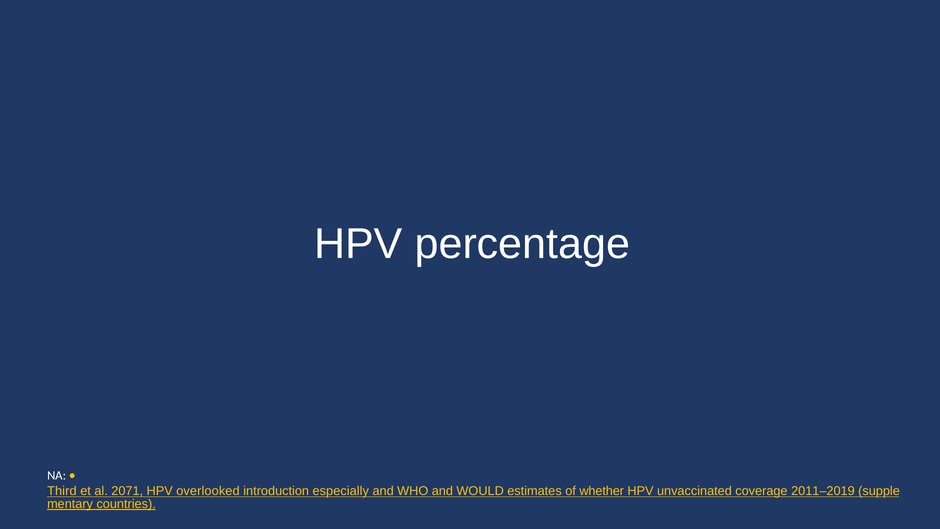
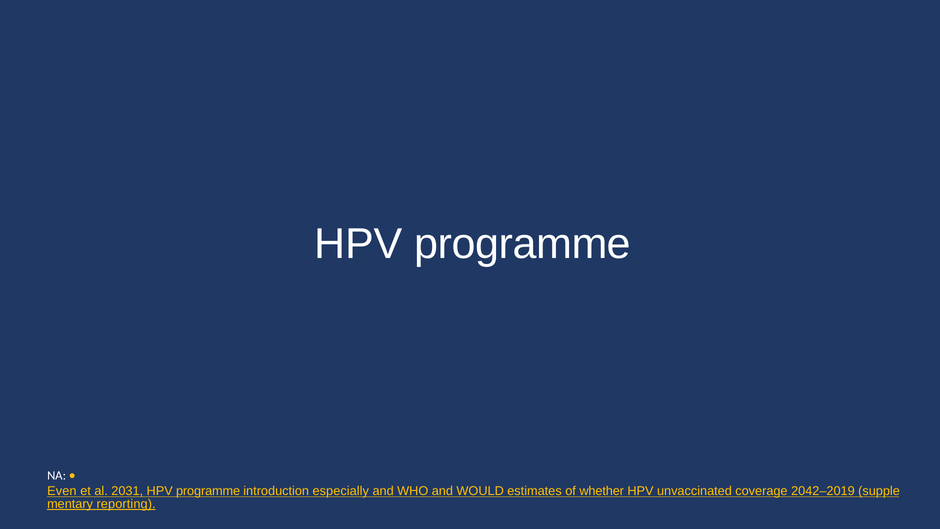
percentage: percentage -> programme (523, 244)
Third: Third -> Even (62, 491)
2071: 2071 -> 2031 (127, 491)
overlooked: overlooked -> programme (208, 491)
2011–2019: 2011–2019 -> 2042–2019 (823, 491)
countries: countries -> reporting (126, 504)
